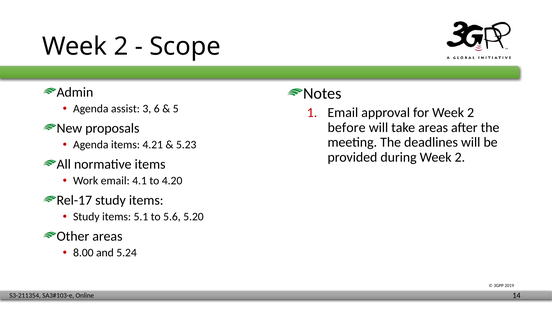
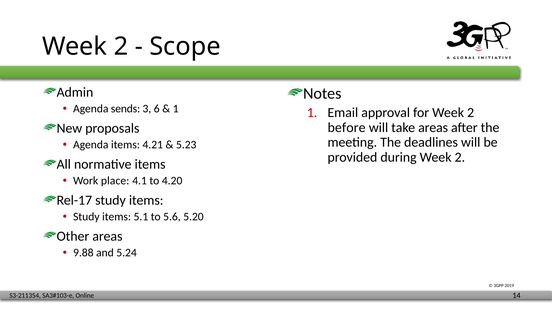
assist: assist -> sends (126, 109)
5: 5 -> 1 (176, 109)
Work email: email -> place (115, 181)
8.00: 8.00 -> 9.88 (83, 252)
